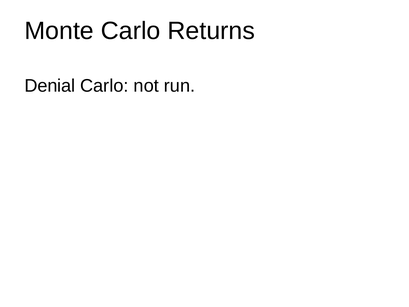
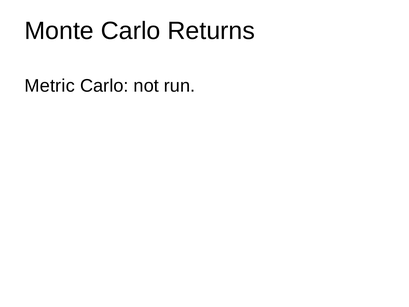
Denial: Denial -> Metric (50, 86)
